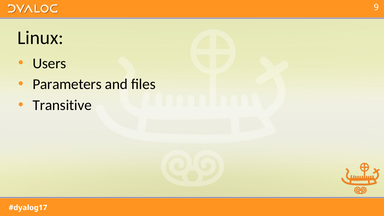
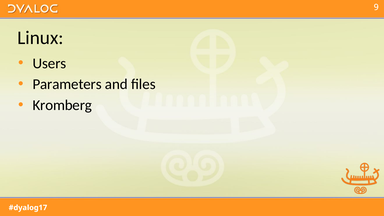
Transitive: Transitive -> Kromberg (62, 105)
